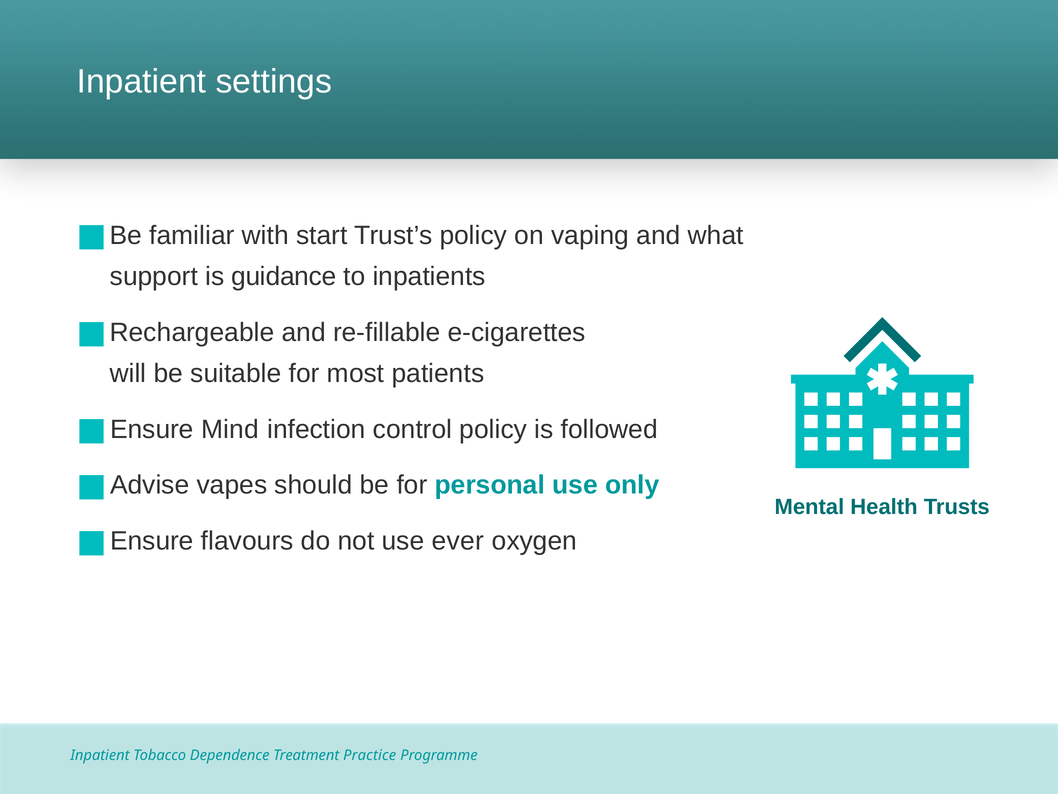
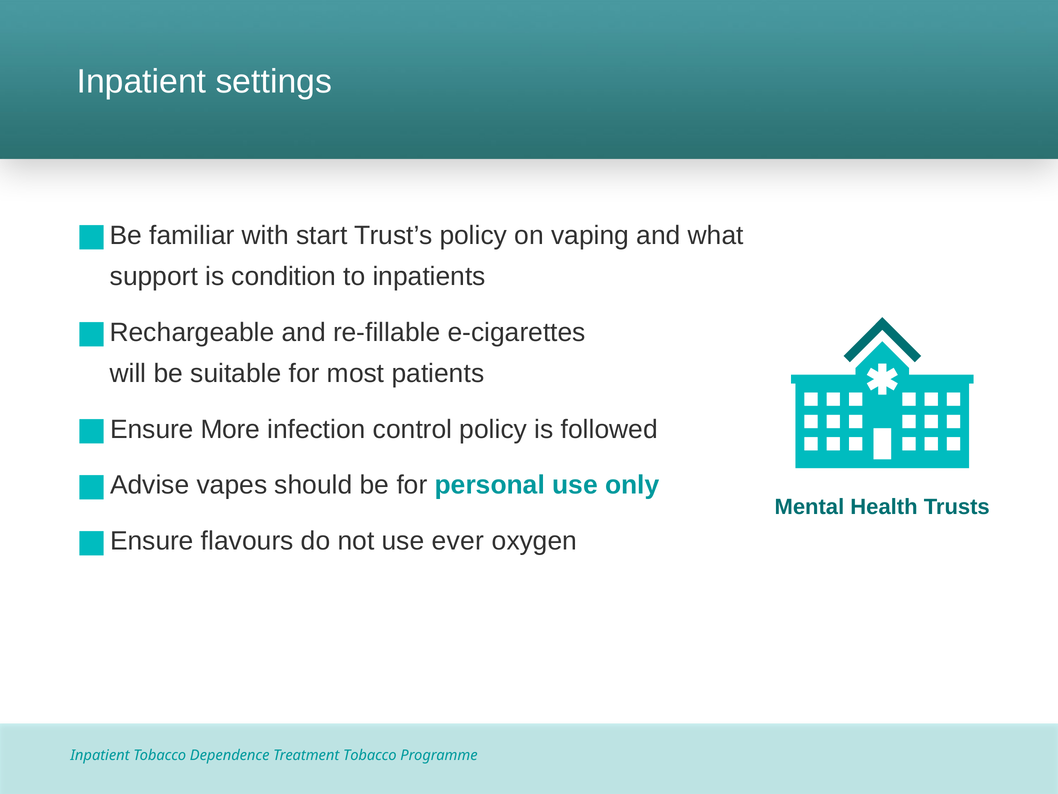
guidance: guidance -> condition (284, 276)
Mind: Mind -> More (230, 429)
Treatment Practice: Practice -> Tobacco (370, 755)
